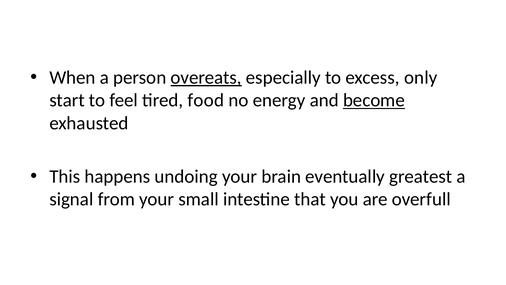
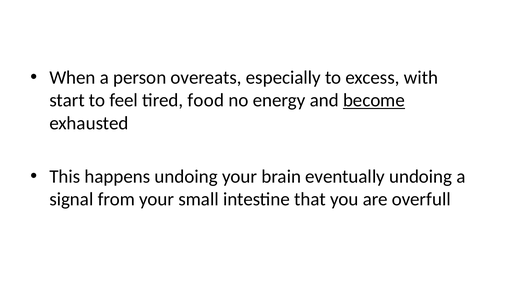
overeats underline: present -> none (206, 77)
only: only -> with (421, 77)
eventually greatest: greatest -> undoing (421, 176)
